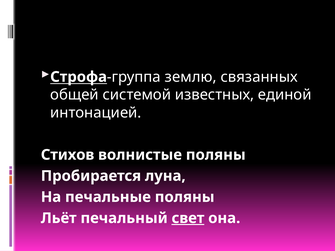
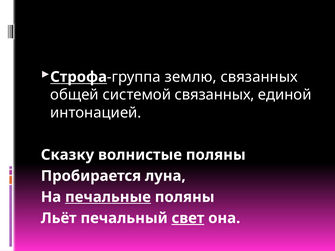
системой известных: известных -> связанных (215, 95)
Стихов: Стихов -> Сказку (67, 155)
печальные underline: none -> present (108, 197)
